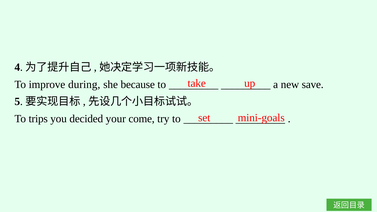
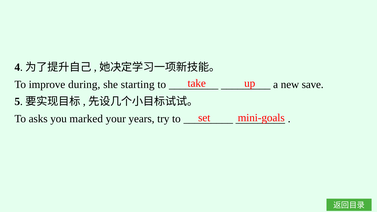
because: because -> starting (138, 84)
trips: trips -> asks (38, 119)
decided: decided -> marked (86, 119)
come: come -> years (142, 119)
